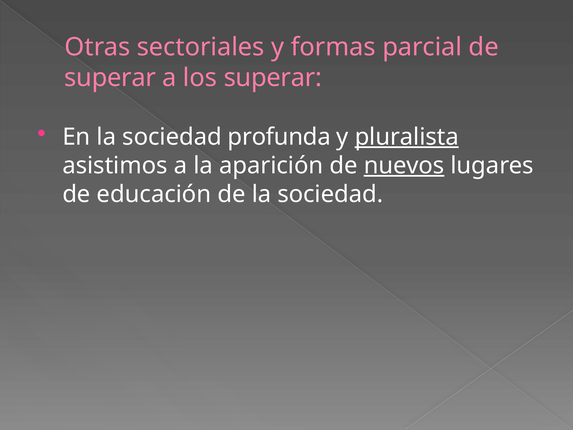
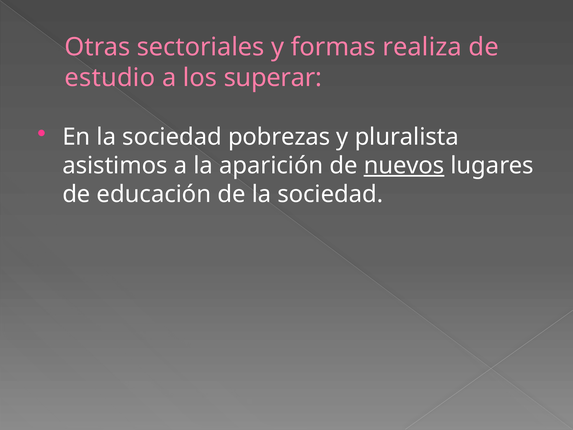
parcial: parcial -> realiza (422, 47)
superar: superar -> estudio (110, 78)
profunda: profunda -> pobrezas (279, 137)
pluralista underline: present -> none (407, 137)
